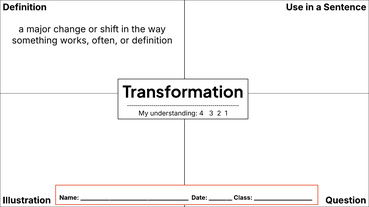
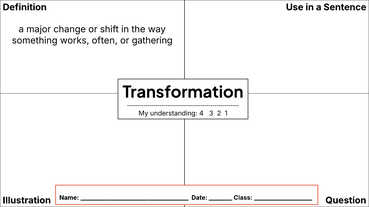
or definition: definition -> gathering (152, 41)
